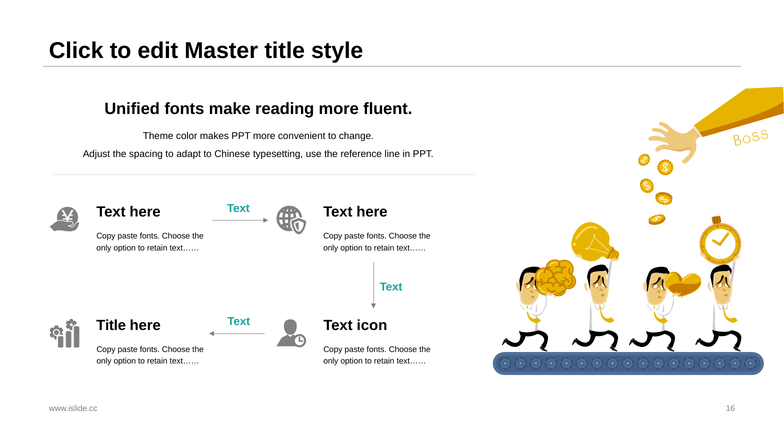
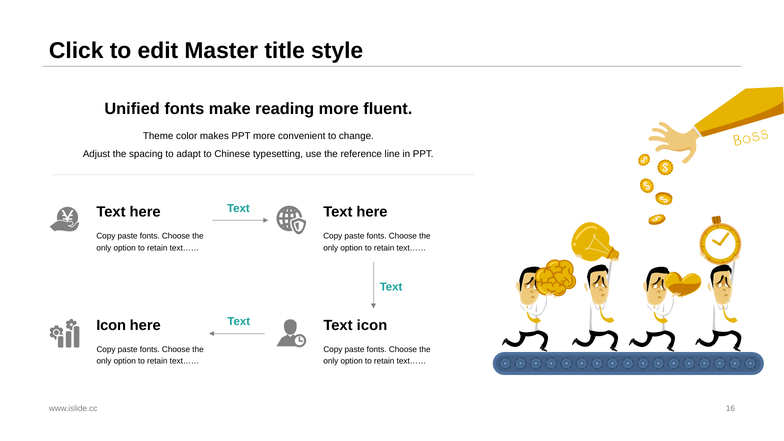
Title: Title -> Icon (111, 325)
